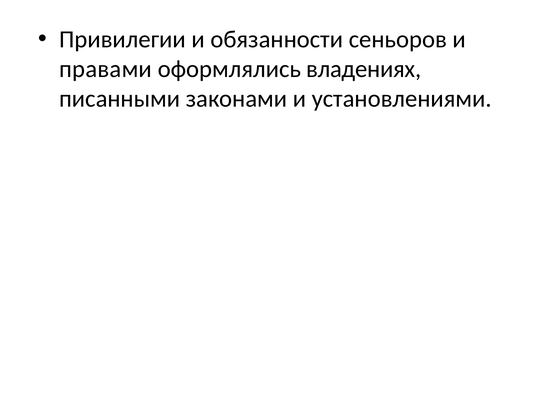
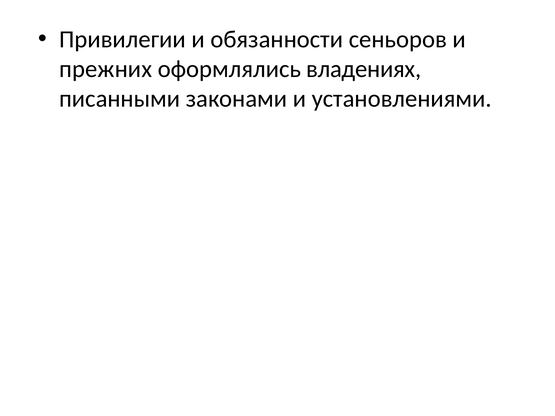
правами: правами -> прежних (106, 69)
